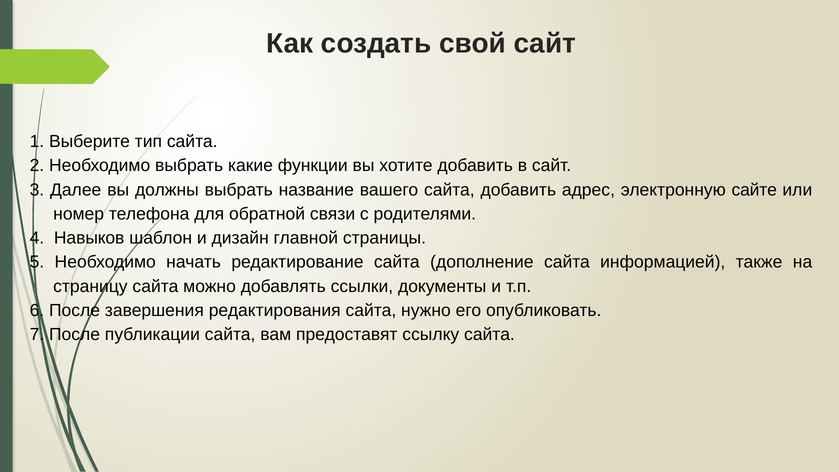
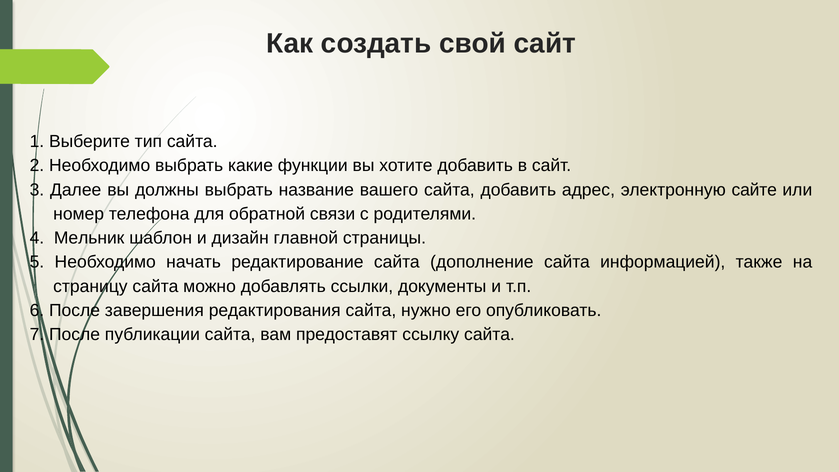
Навыков: Навыков -> Мельник (89, 238)
